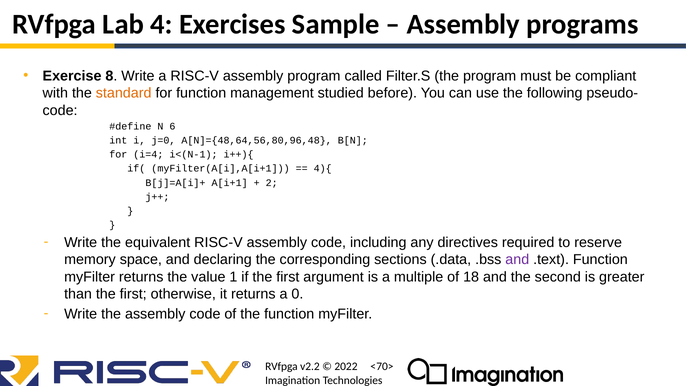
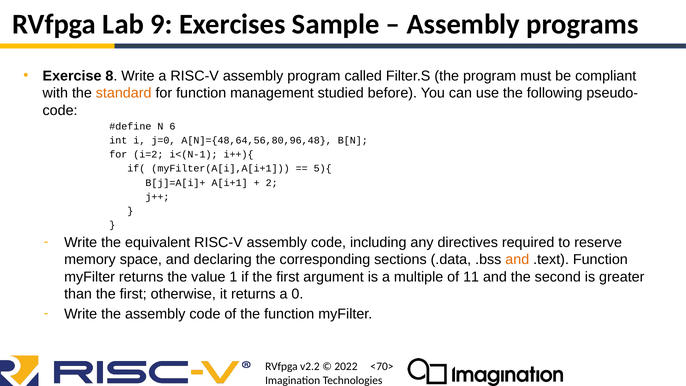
4: 4 -> 9 (162, 24)
i=4: i=4 -> i=2 (148, 155)
4){: 4){ -> 5){ (323, 169)
and colour: purple -> orange (517, 260)
18: 18 -> 11 (471, 277)
